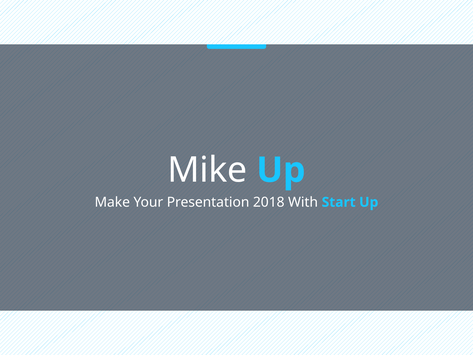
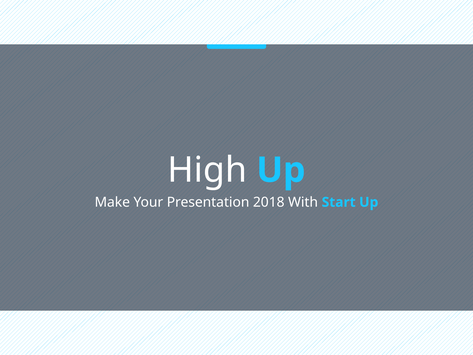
Mike: Mike -> High (207, 170)
